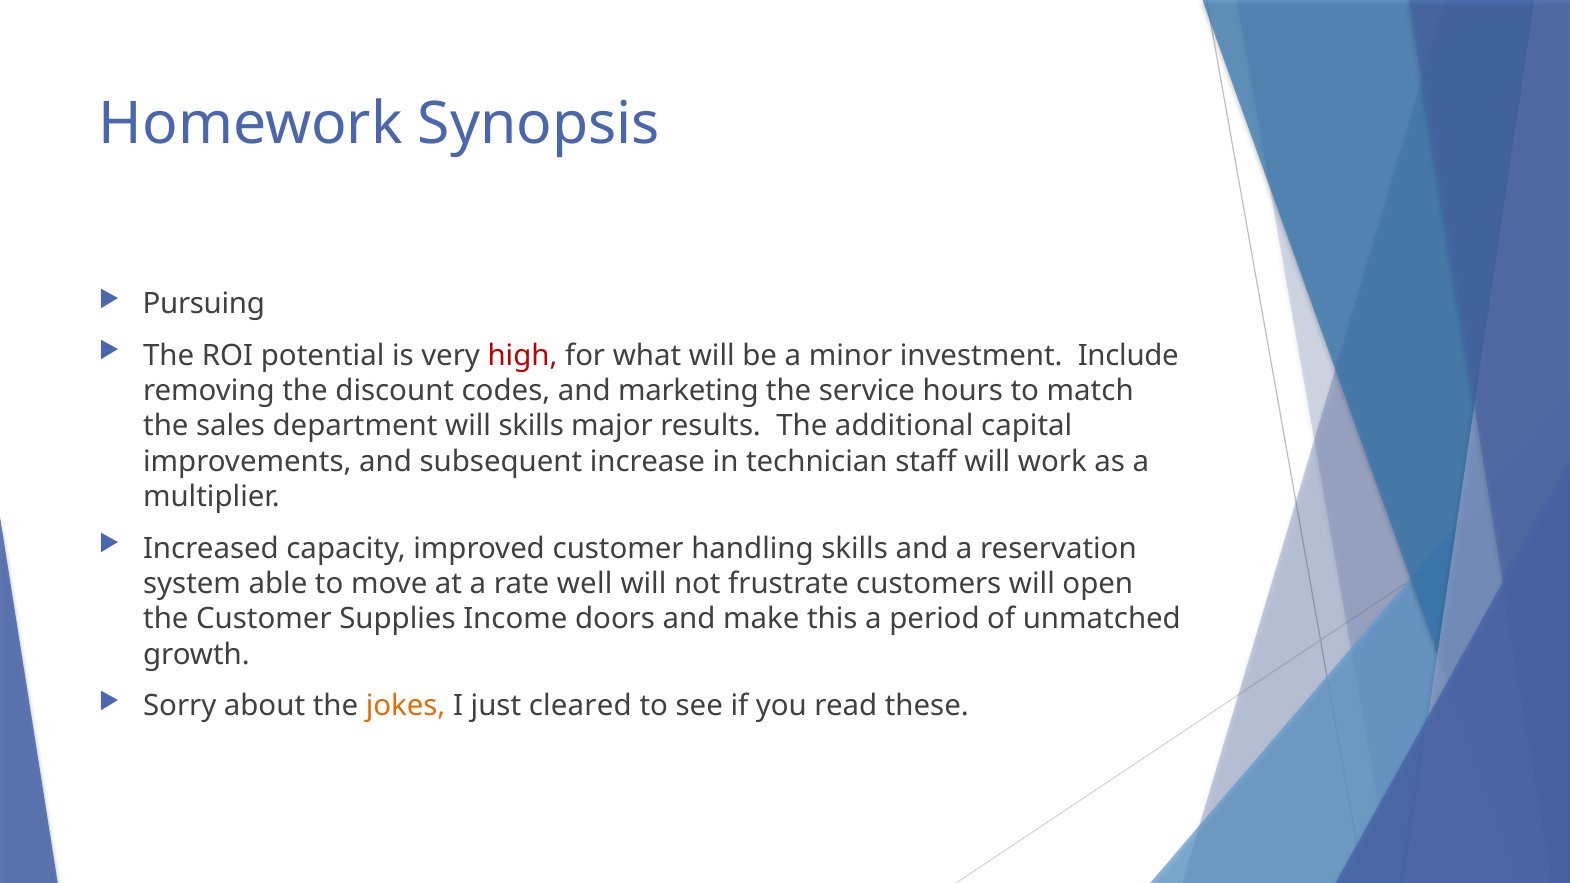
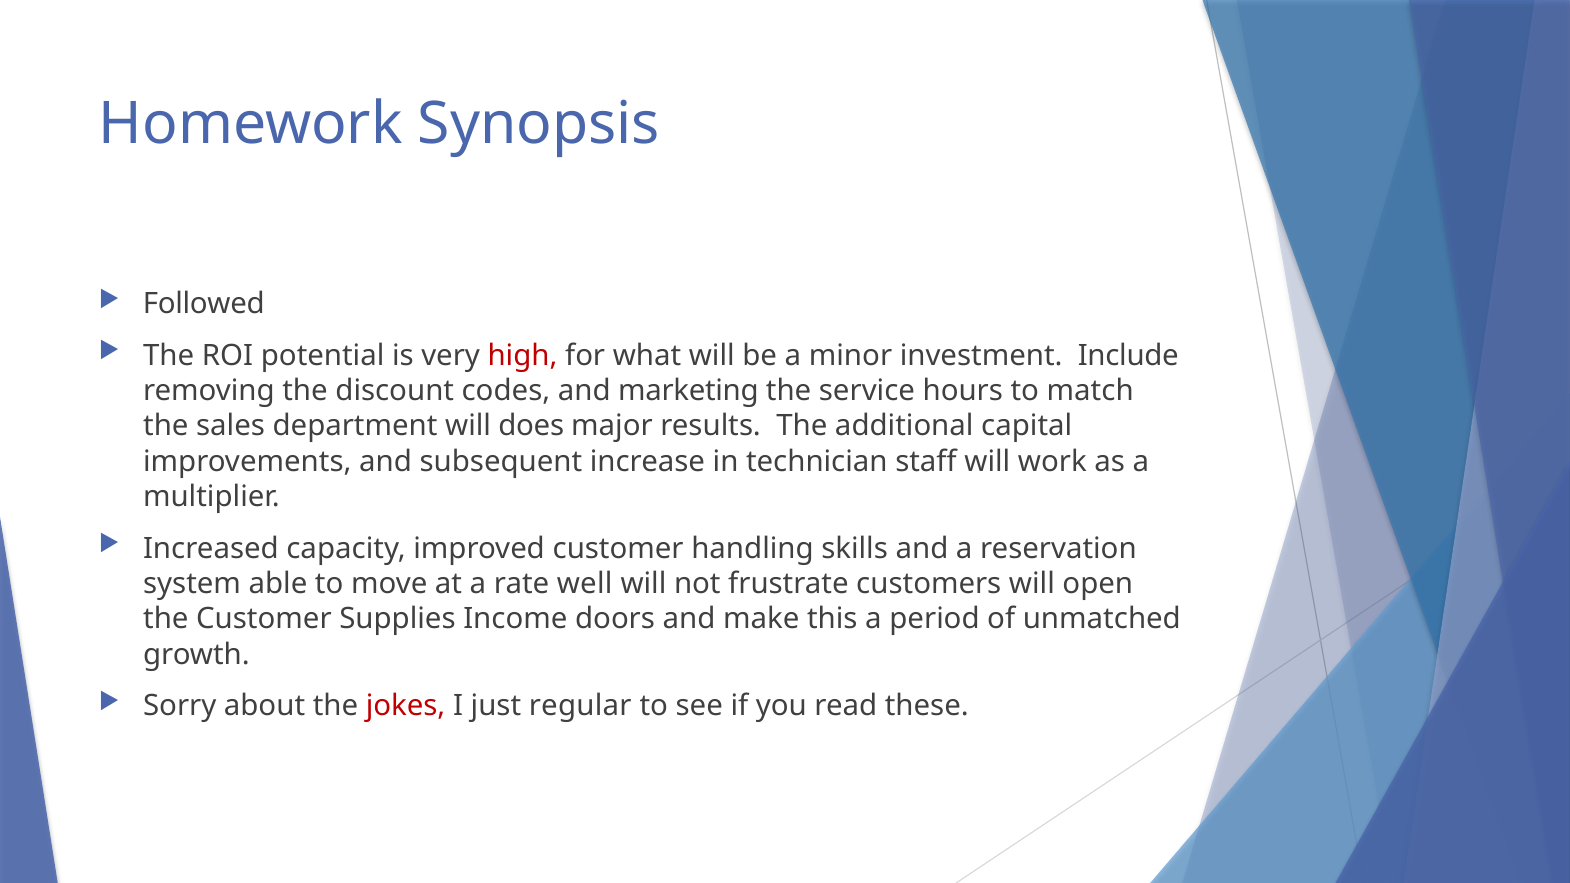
Pursuing: Pursuing -> Followed (204, 304)
will skills: skills -> does (531, 426)
jokes colour: orange -> red (406, 706)
cleared: cleared -> regular (580, 706)
